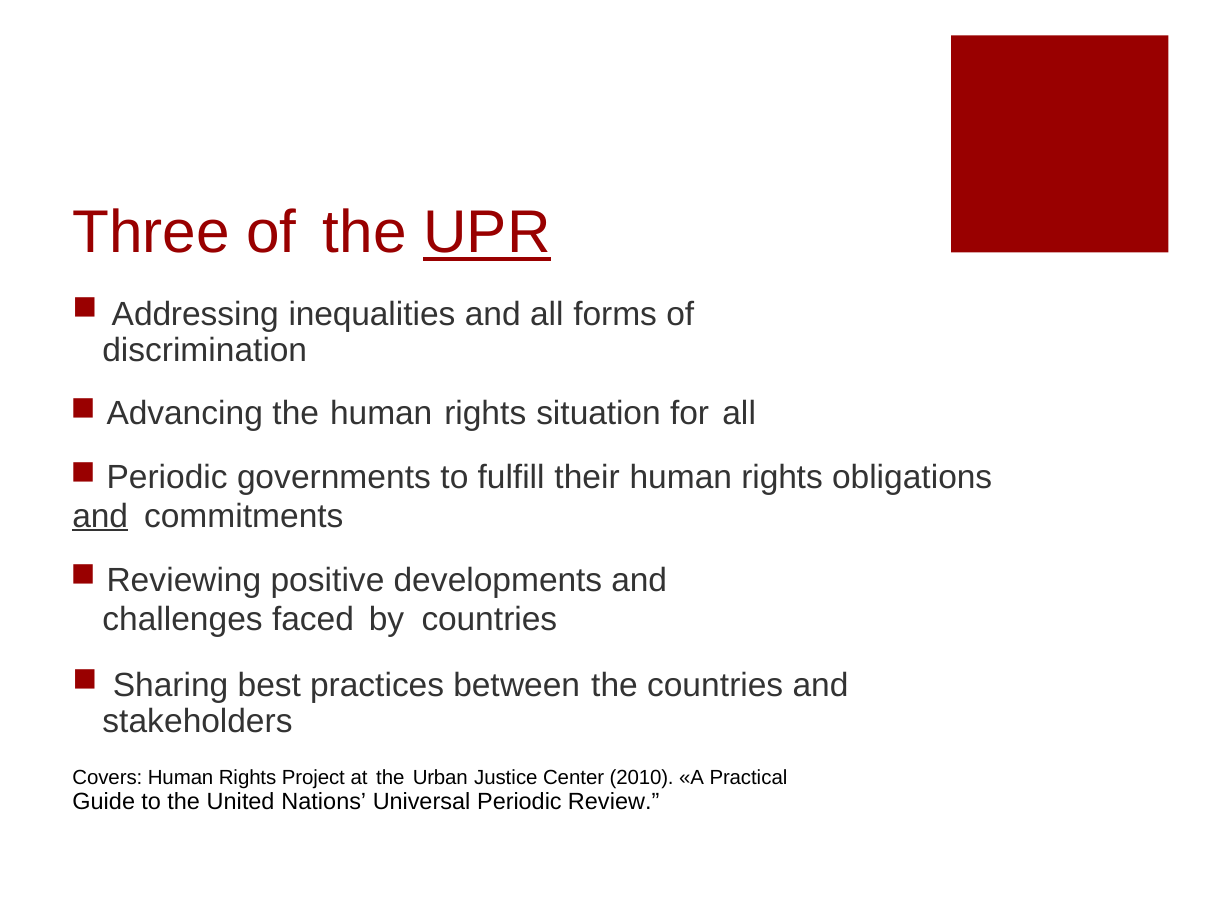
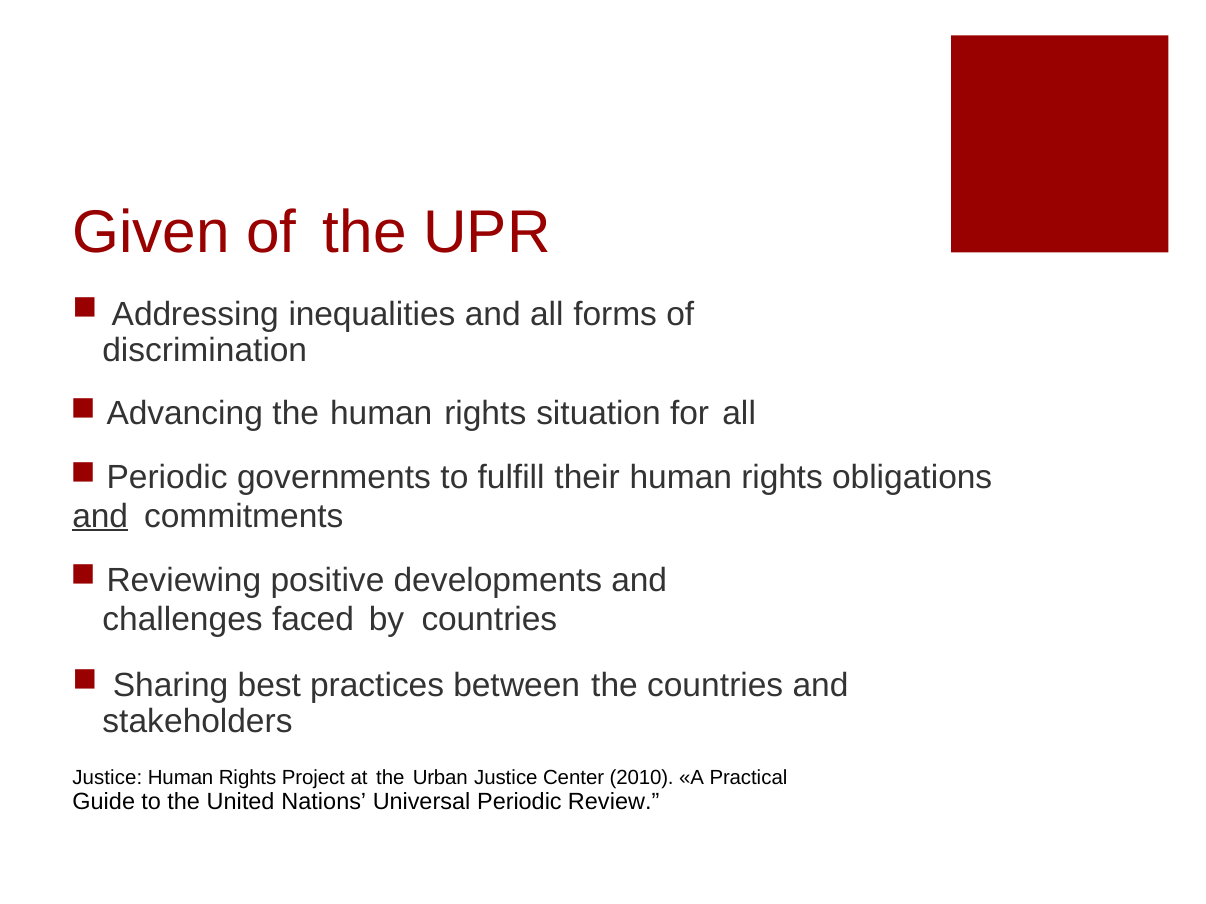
Three: Three -> Given (151, 233)
UPR underline: present -> none (487, 233)
Covers: Covers -> Justice (107, 779)
